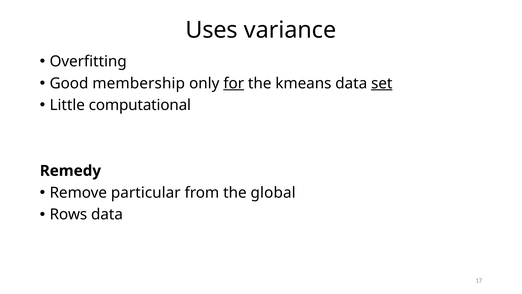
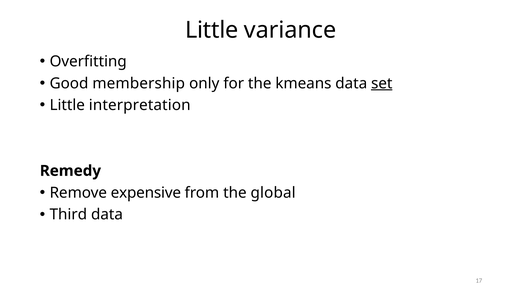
Uses: Uses -> Little (212, 30)
for underline: present -> none (234, 83)
computational: computational -> interpretation (140, 105)
particular: particular -> expensive (146, 192)
Rows: Rows -> Third (68, 214)
